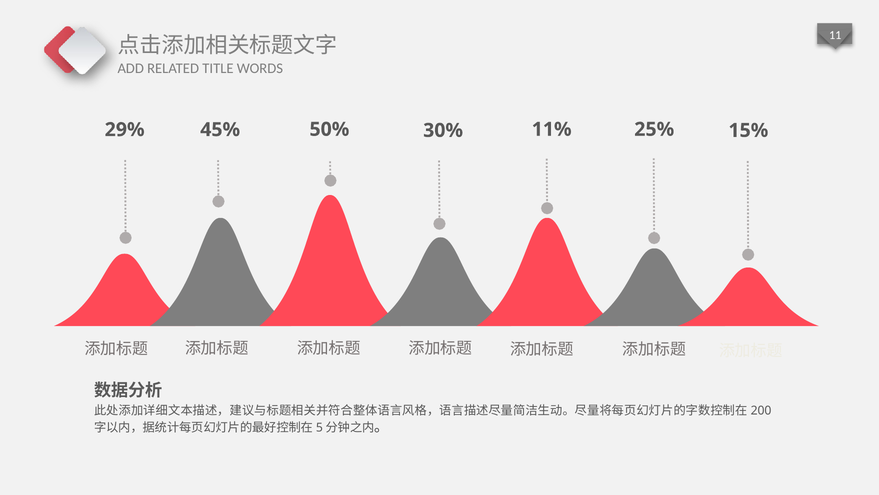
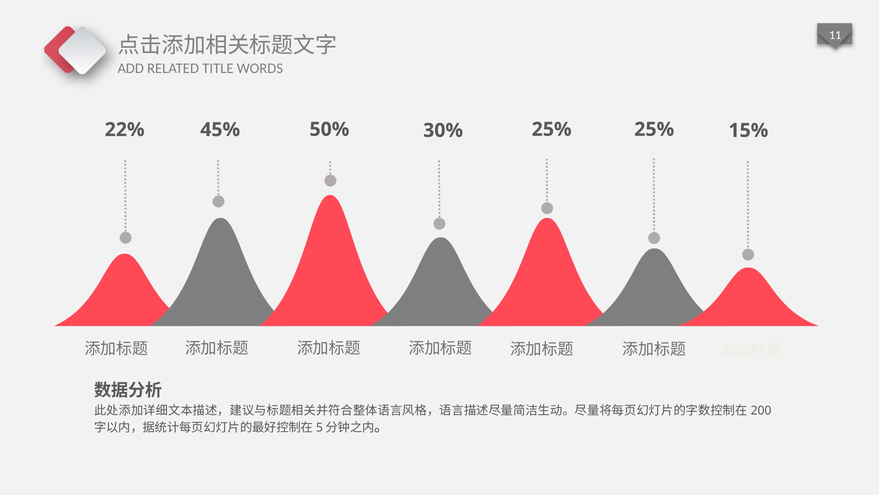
11%: 11% -> 25% (552, 129)
29%: 29% -> 22% (125, 130)
